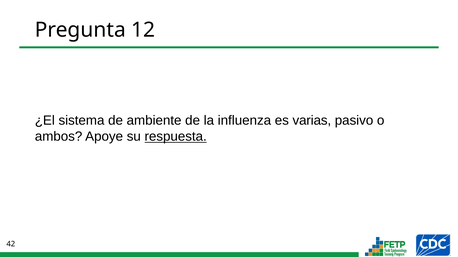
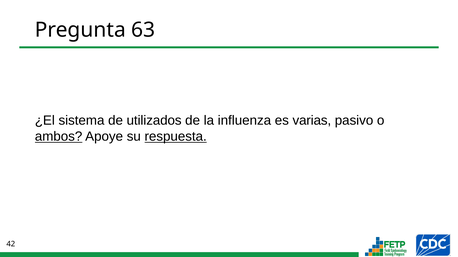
12: 12 -> 63 (143, 30)
ambiente: ambiente -> utilizados (154, 121)
ambos underline: none -> present (59, 137)
